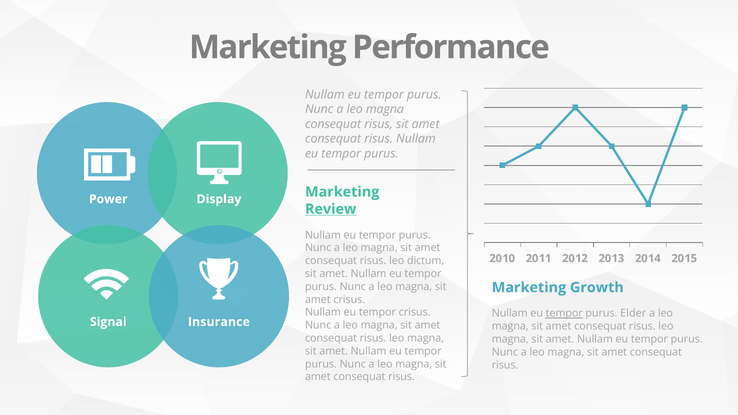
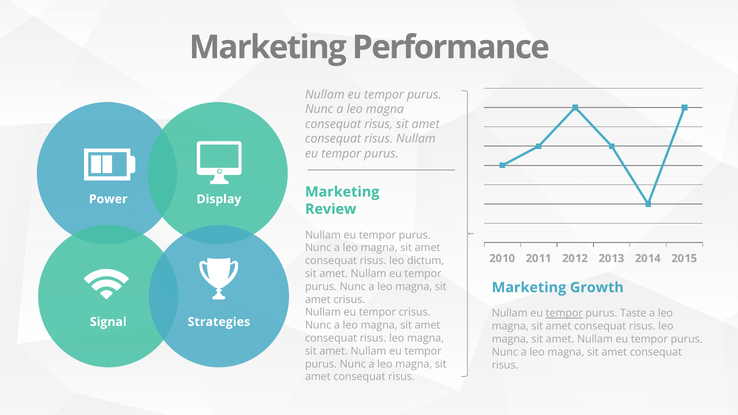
Review underline: present -> none (331, 209)
Elder: Elder -> Taste (633, 314)
Insurance: Insurance -> Strategies (219, 322)
